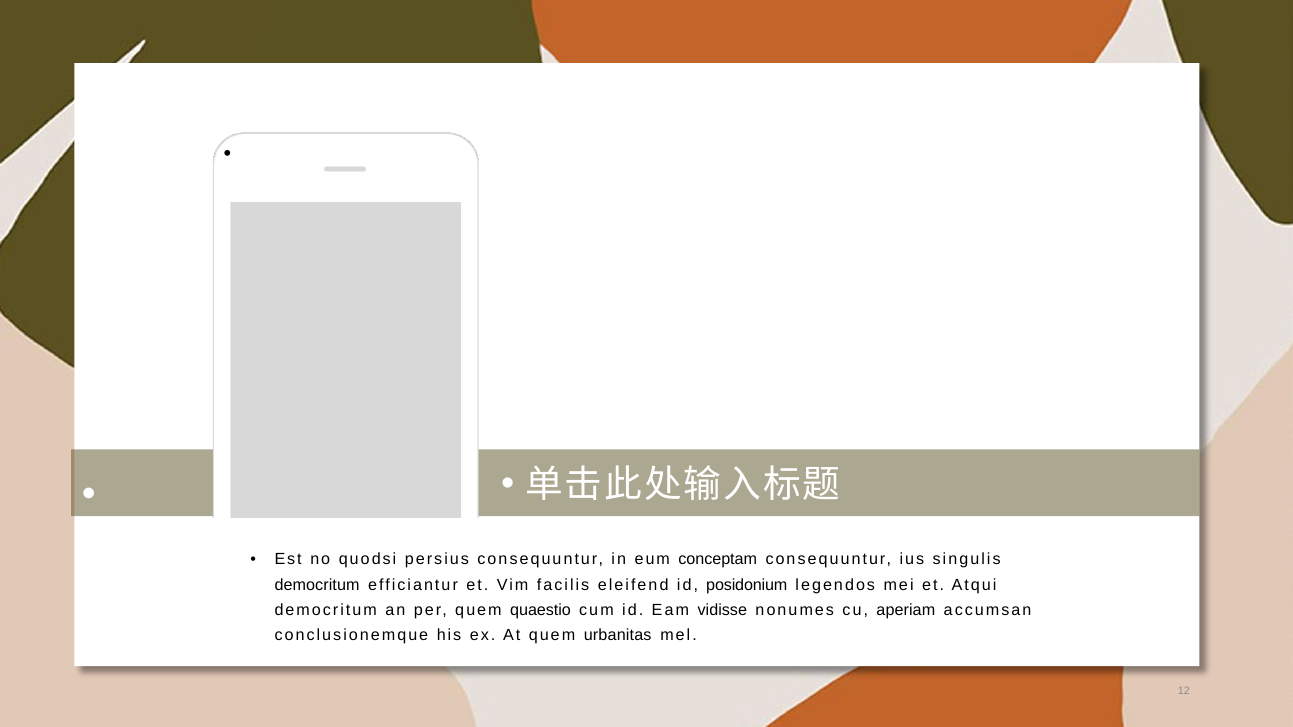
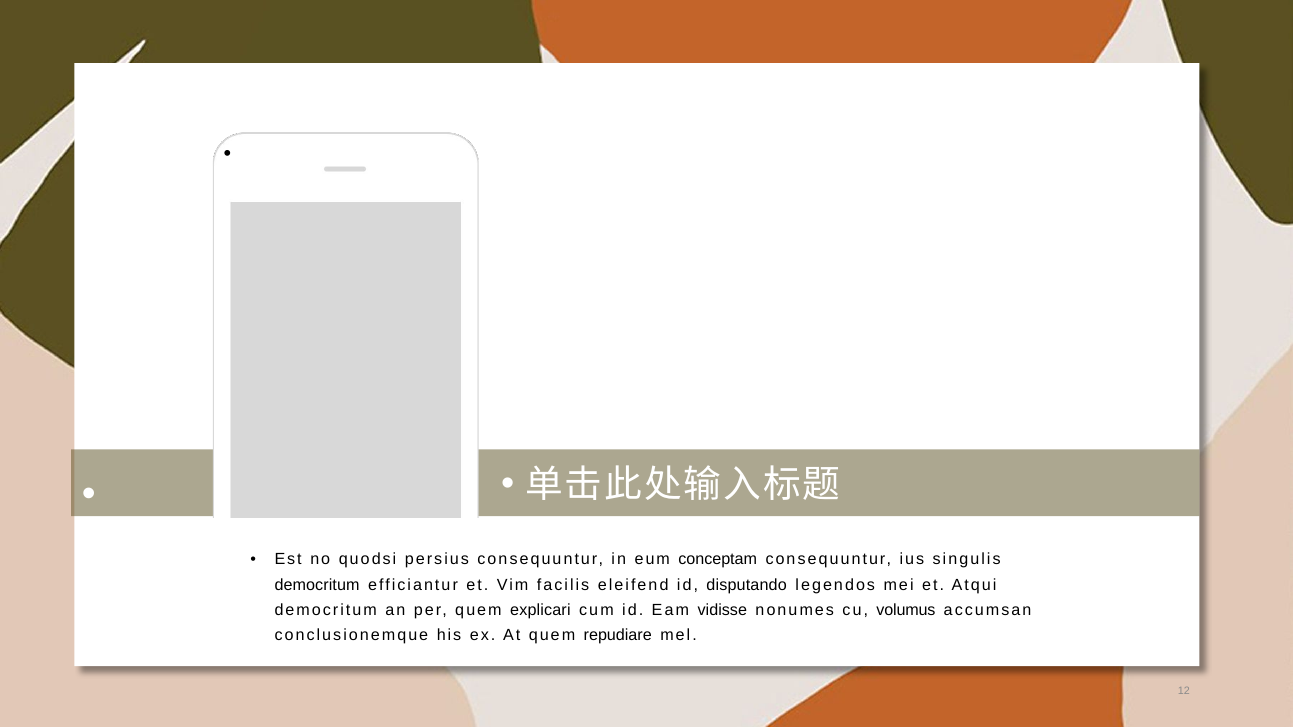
posidonium: posidonium -> disputando (747, 585)
quaestio: quaestio -> explicari (540, 610)
aperiam: aperiam -> volumus (906, 610)
urbanitas: urbanitas -> repudiare (618, 635)
